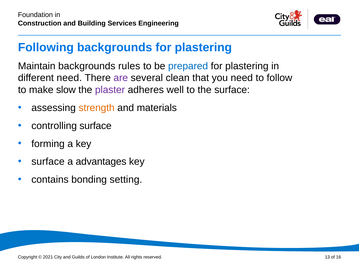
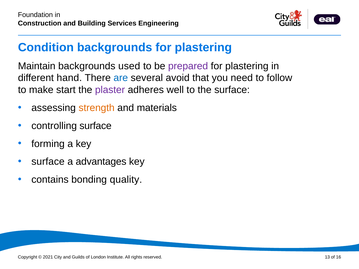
Following: Following -> Condition (46, 48)
rules: rules -> used (129, 66)
prepared colour: blue -> purple (188, 66)
different need: need -> hand (69, 78)
are colour: purple -> blue (121, 78)
clean: clean -> avoid (178, 78)
slow: slow -> start (66, 90)
setting: setting -> quality (126, 180)
